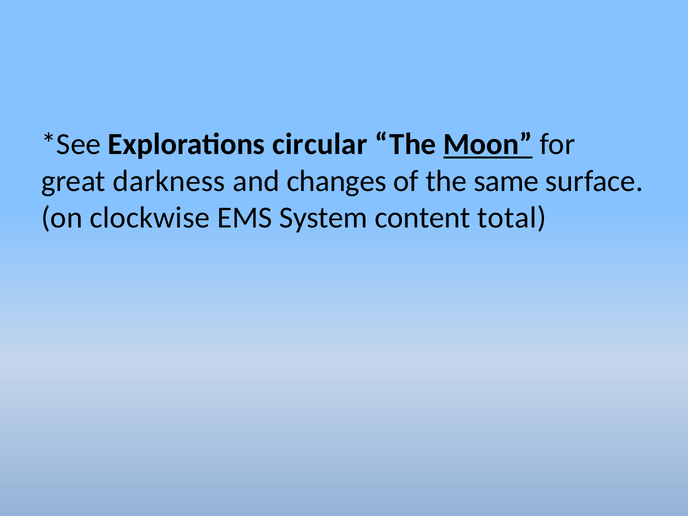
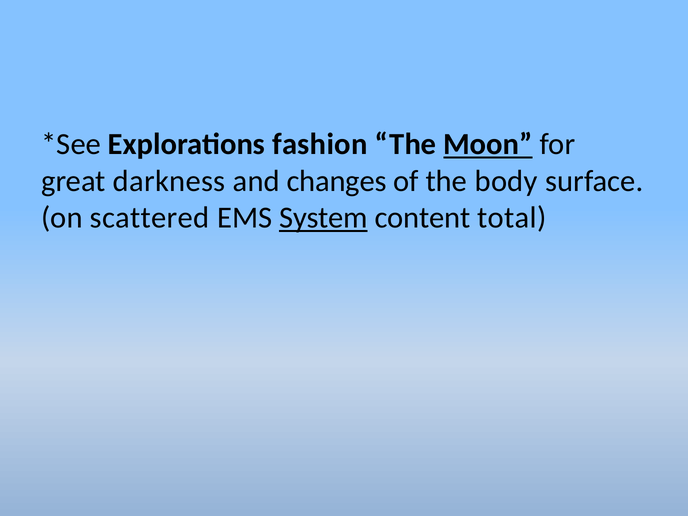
circular: circular -> fashion (320, 144)
same: same -> body (506, 181)
clockwise: clockwise -> scattered (150, 218)
System underline: none -> present (324, 218)
